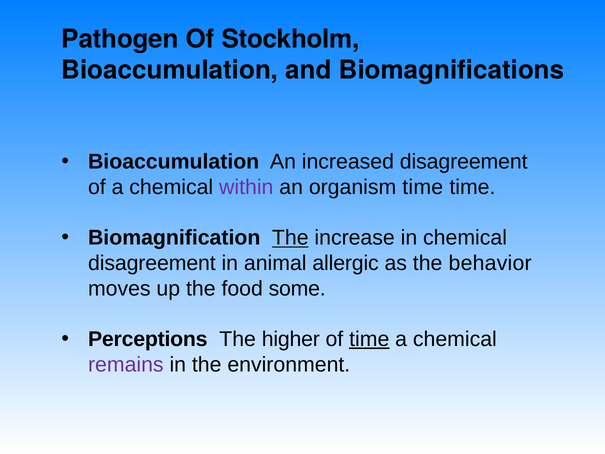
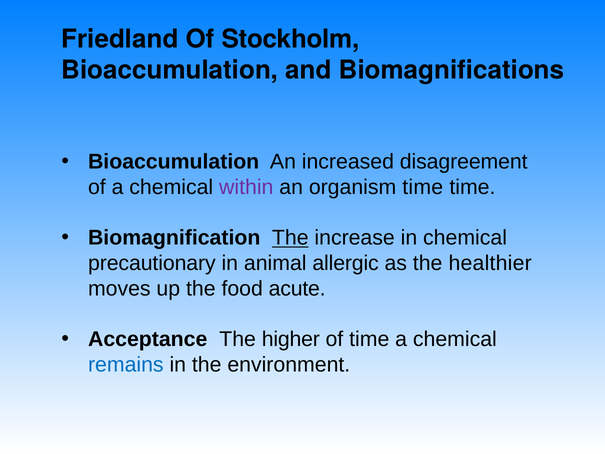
Pathogen: Pathogen -> Friedland (120, 39)
disagreement: disagreement -> precautionary (152, 263)
behavior: behavior -> healthier (490, 263)
some: some -> acute (297, 289)
Perceptions: Perceptions -> Acceptance (148, 339)
time underline: present -> none (369, 339)
remains colour: purple -> blue (126, 365)
